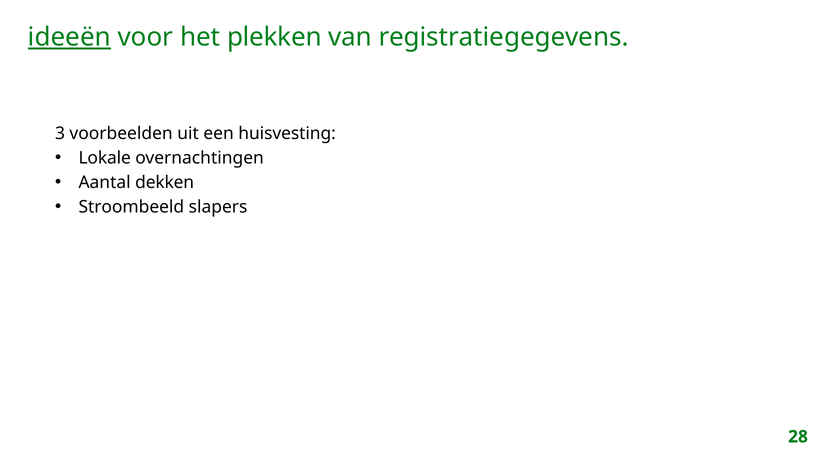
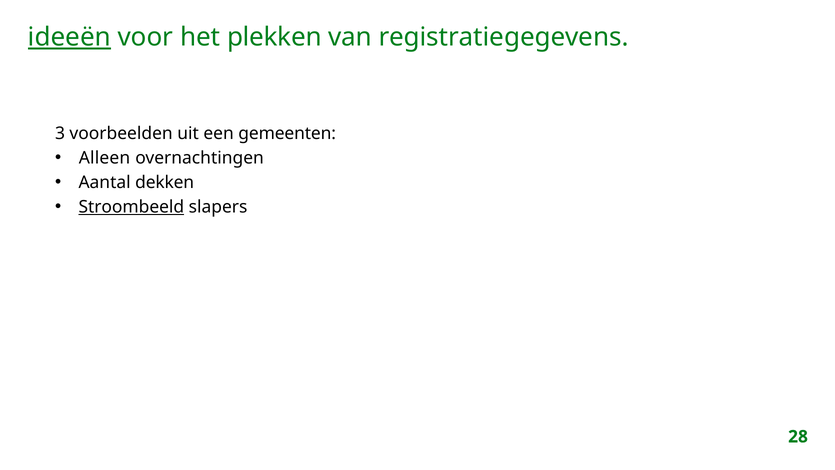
huisvesting: huisvesting -> gemeenten (287, 133)
Lokale: Lokale -> Alleen (105, 158)
Stroombeeld underline: none -> present (131, 207)
